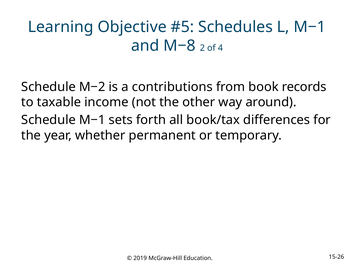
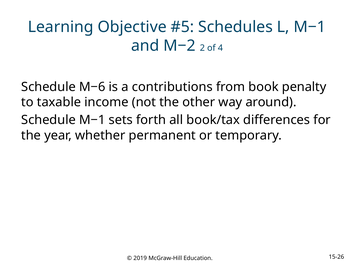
M−8: M−8 -> M−2 (180, 46)
M−2: M−2 -> M−6 (92, 87)
records: records -> penalty (304, 87)
